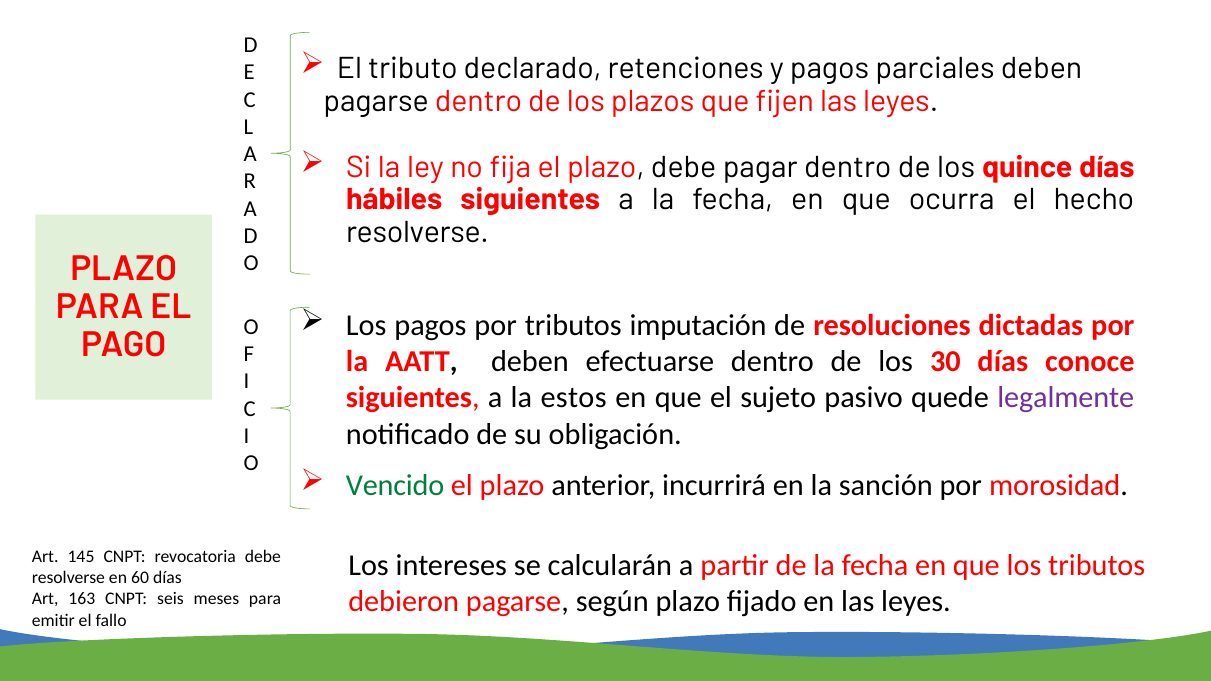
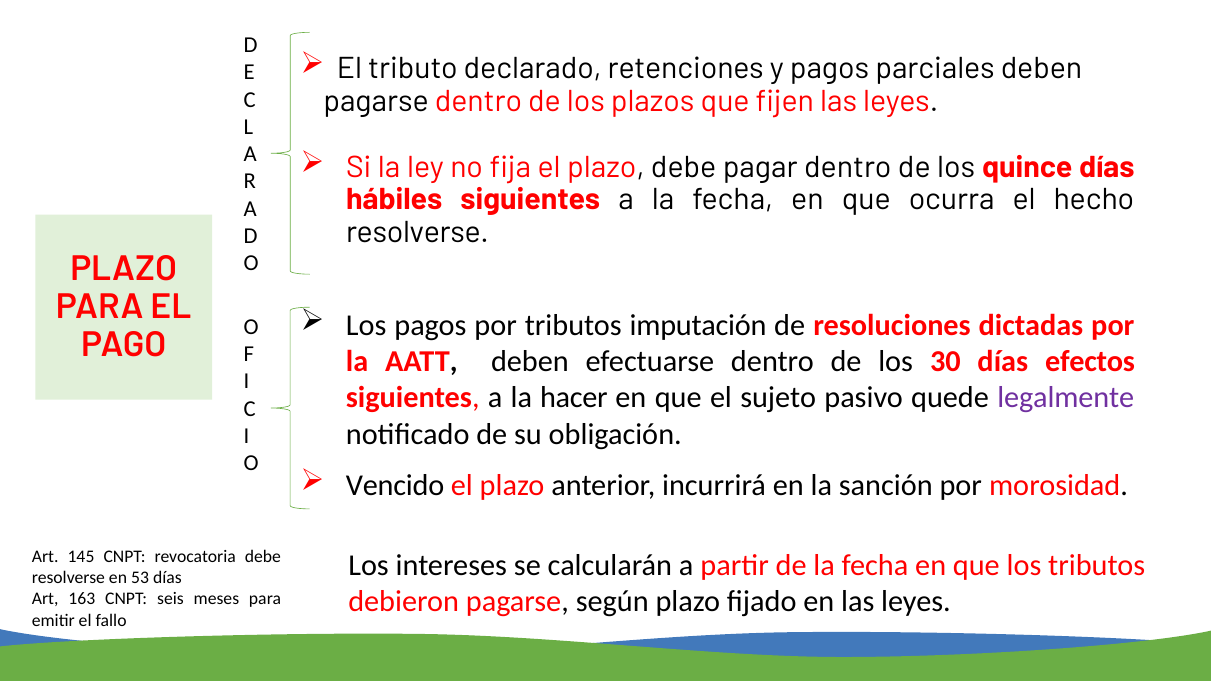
conoce: conoce -> efectos (1090, 362)
estos: estos -> hacer (574, 398)
Vencido colour: green -> black (395, 486)
60: 60 -> 53 (140, 578)
